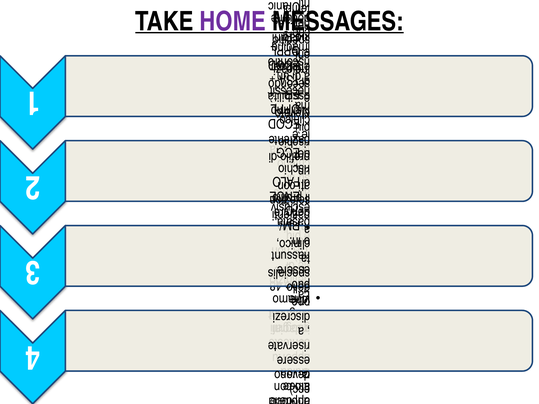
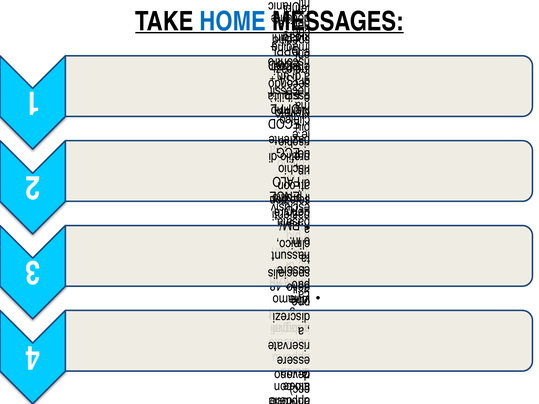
HOME colour: purple -> blue (233, 22)
